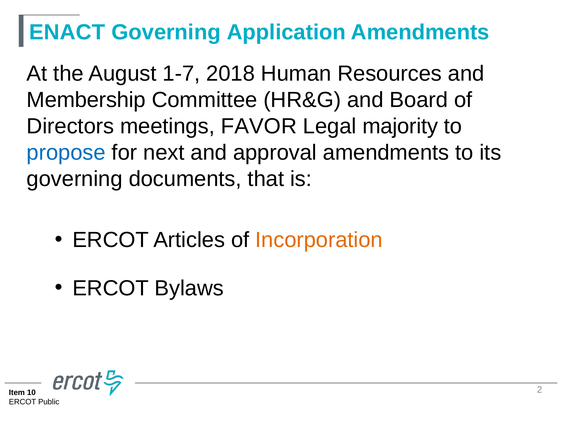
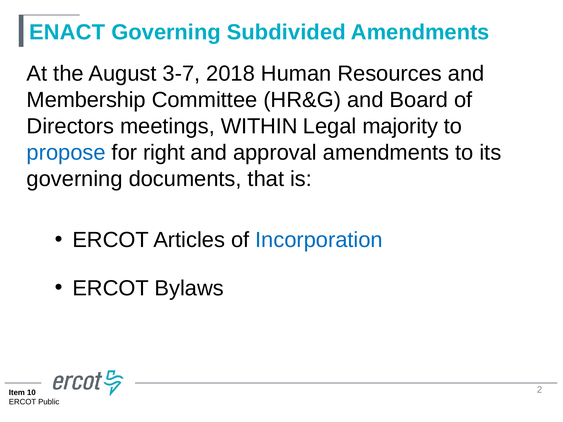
Application: Application -> Subdivided (286, 32)
1-7: 1-7 -> 3-7 (181, 74)
FAVOR: FAVOR -> WITHIN (259, 126)
next: next -> right (164, 153)
Incorporation colour: orange -> blue (319, 240)
